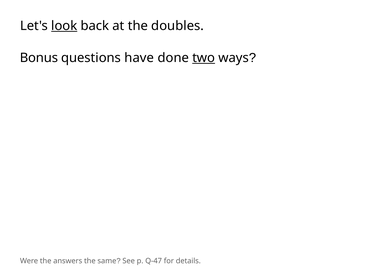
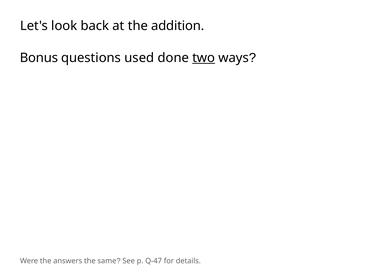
look underline: present -> none (64, 26)
doubles: doubles -> addition (178, 26)
have: have -> used (139, 58)
